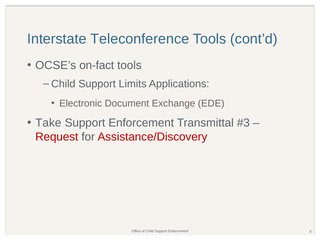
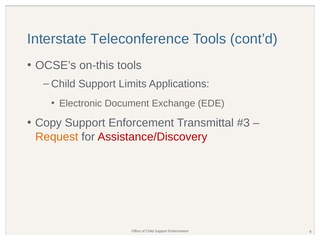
on-fact: on-fact -> on-this (97, 65)
Take: Take -> Copy (48, 123)
Request colour: red -> orange (57, 137)
